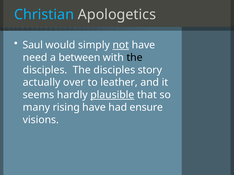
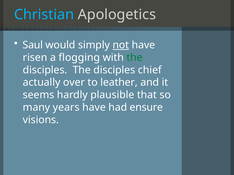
need: need -> risen (35, 58)
between: between -> flogging (79, 58)
the colour: black -> green (135, 58)
story: story -> chief (150, 70)
plausible underline: present -> none (112, 95)
rising: rising -> years (66, 108)
